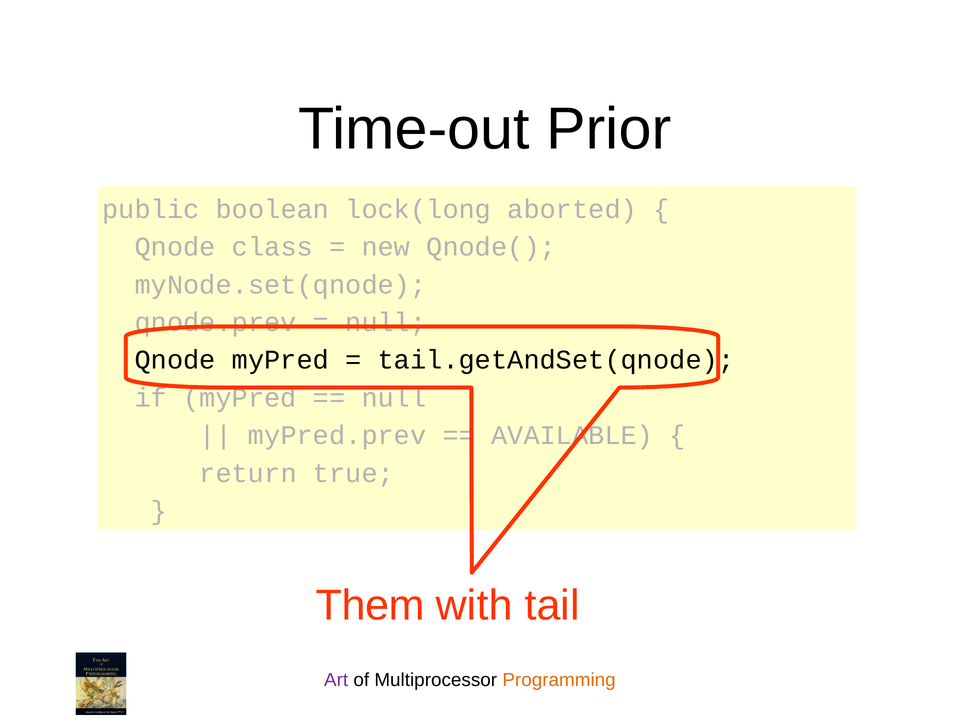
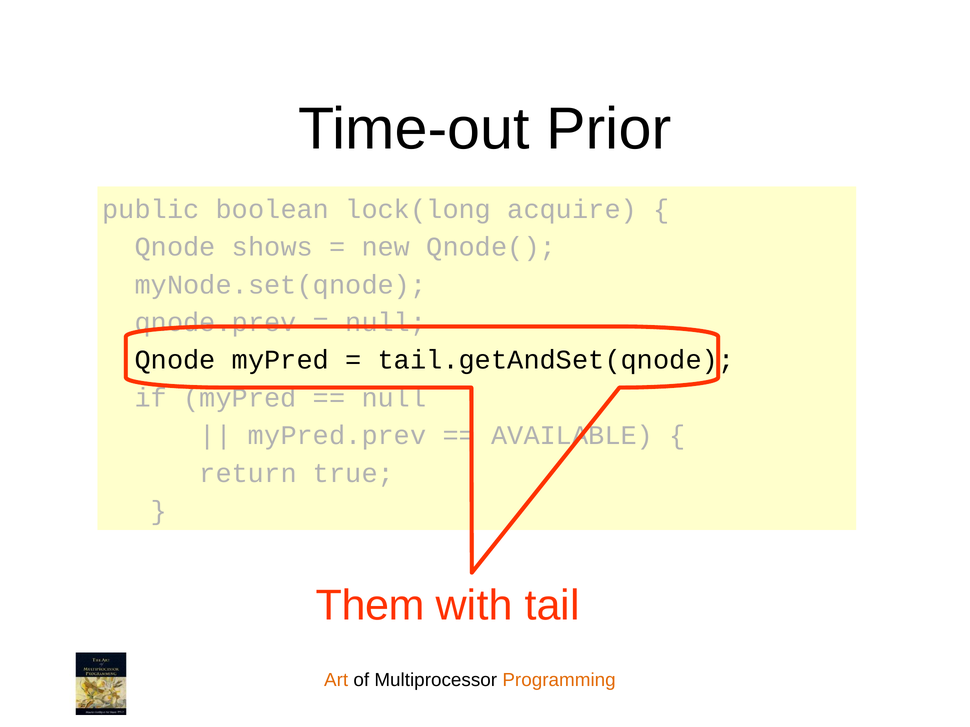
aborted: aborted -> acquire (572, 209)
class: class -> shows (272, 247)
Art colour: purple -> orange (336, 680)
